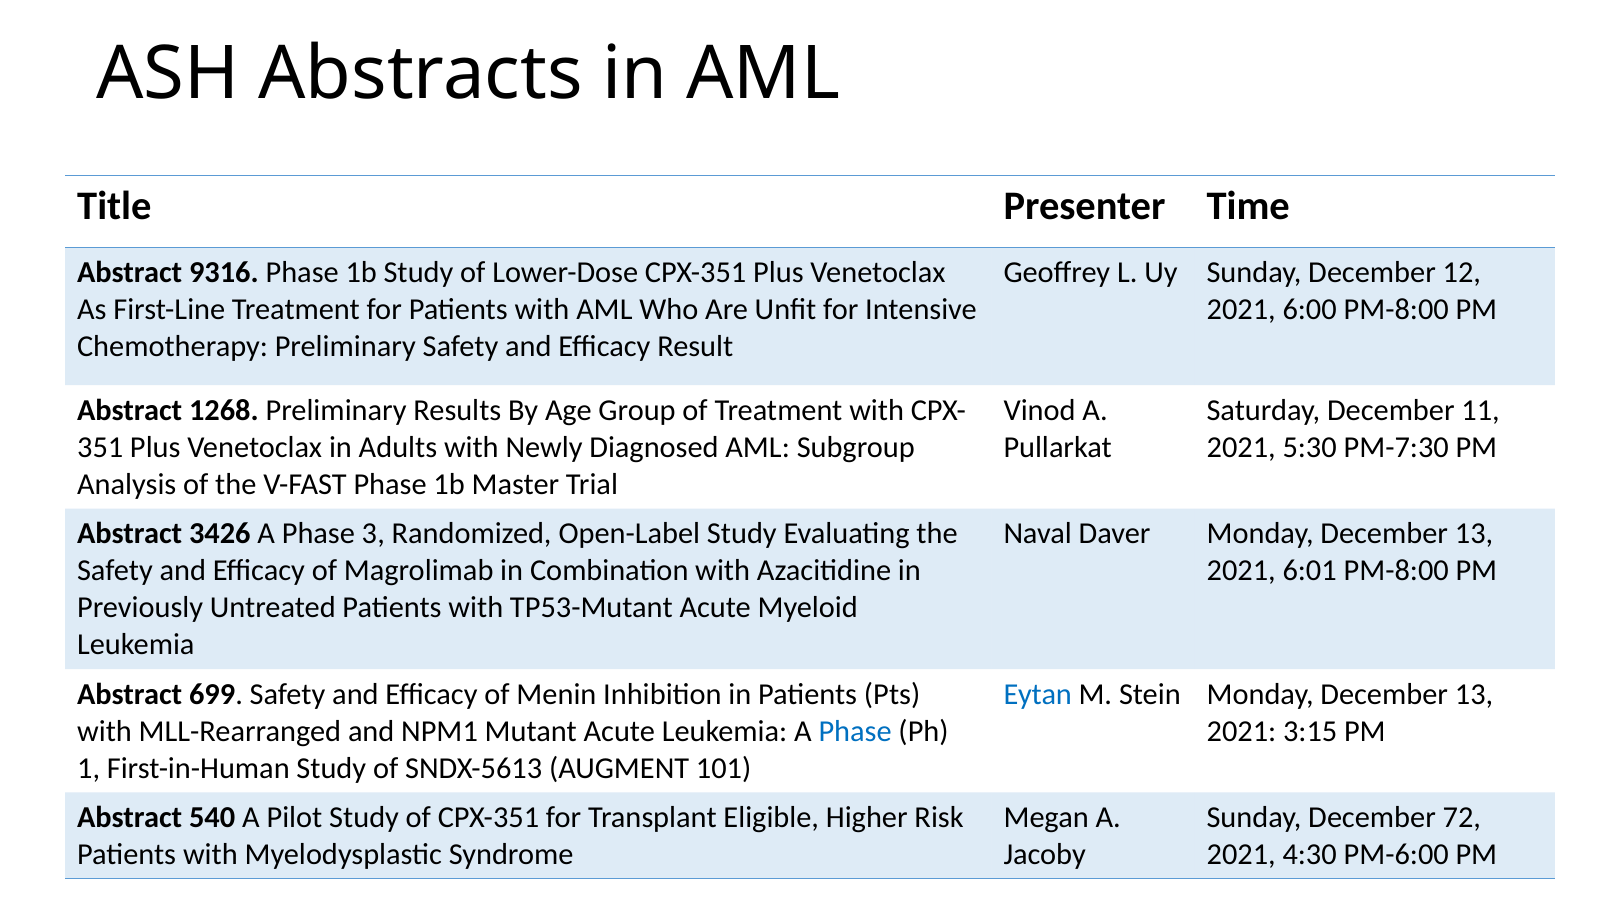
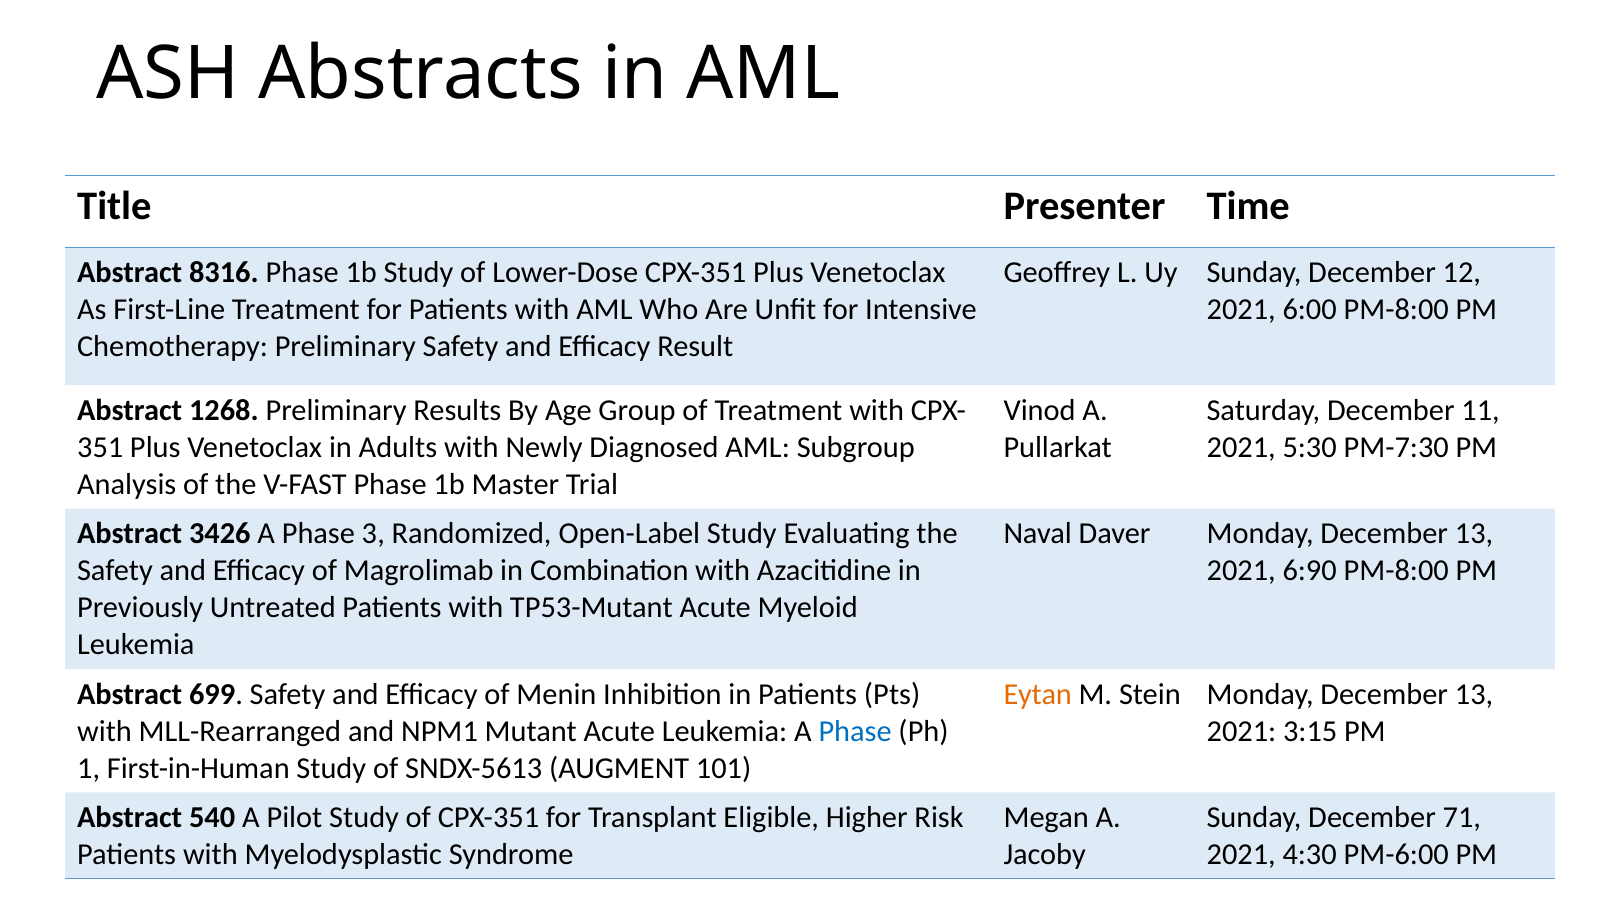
9316: 9316 -> 8316 (224, 272)
6:01: 6:01 -> 6:90 (1310, 571)
Eytan colour: blue -> orange (1038, 694)
72: 72 -> 71 (1462, 818)
